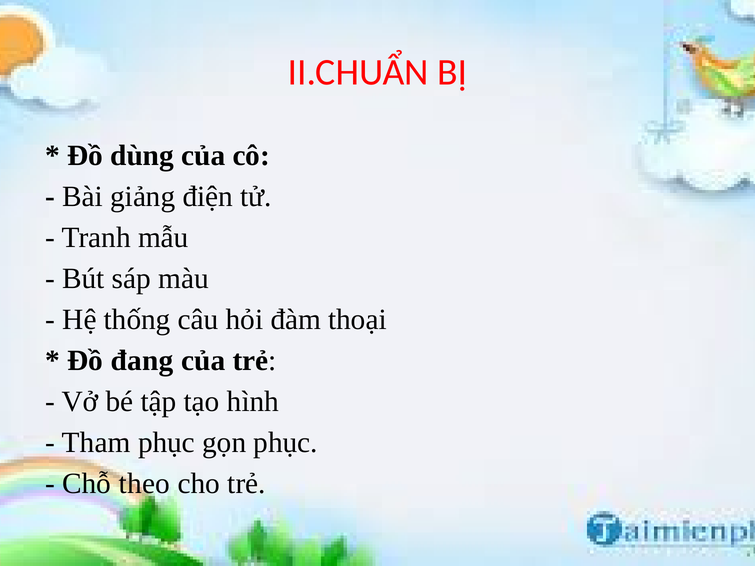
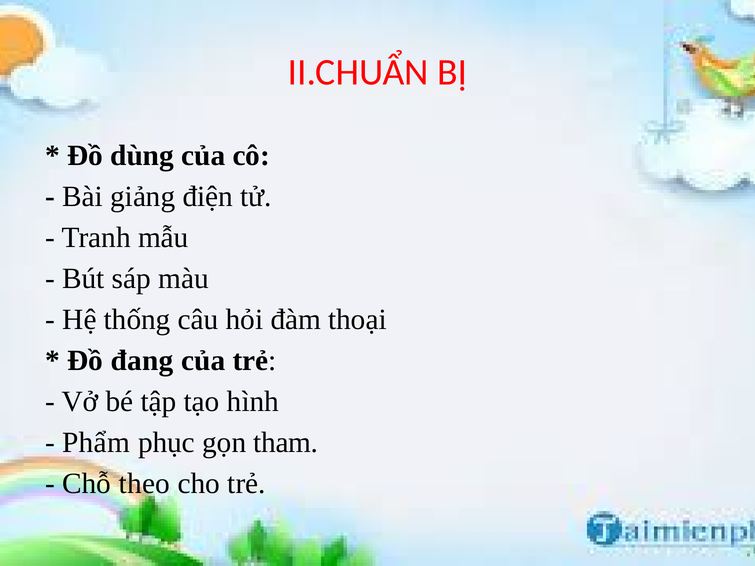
Tham: Tham -> Phẩm (96, 443)
gọn phục: phục -> tham (286, 443)
